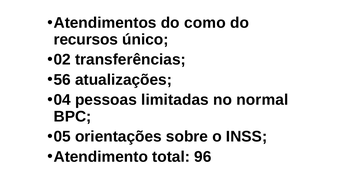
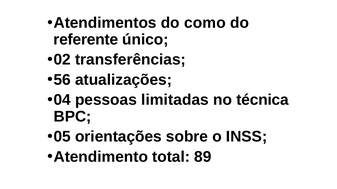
recursos: recursos -> referente (86, 40)
normal: normal -> técnica (263, 100)
96: 96 -> 89 (203, 157)
